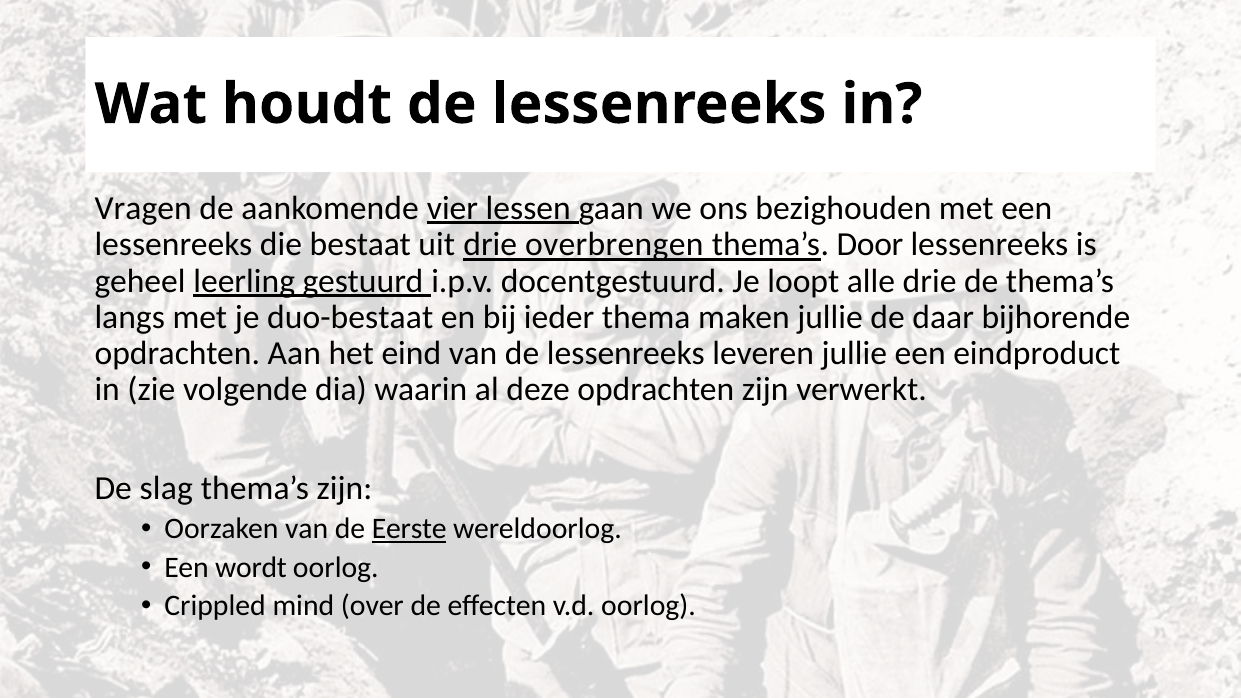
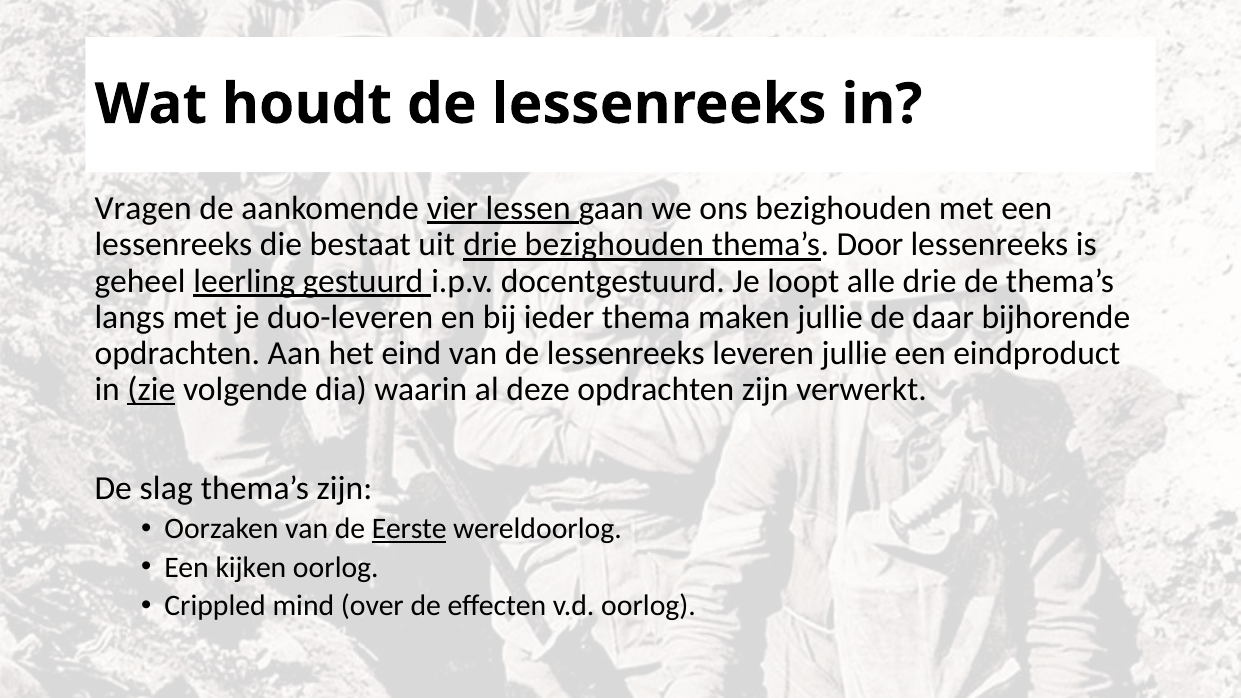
drie overbrengen: overbrengen -> bezighouden (614, 245)
duo-bestaat: duo-bestaat -> duo-leveren (350, 317)
zie underline: none -> present (151, 390)
wordt: wordt -> kijken (251, 567)
